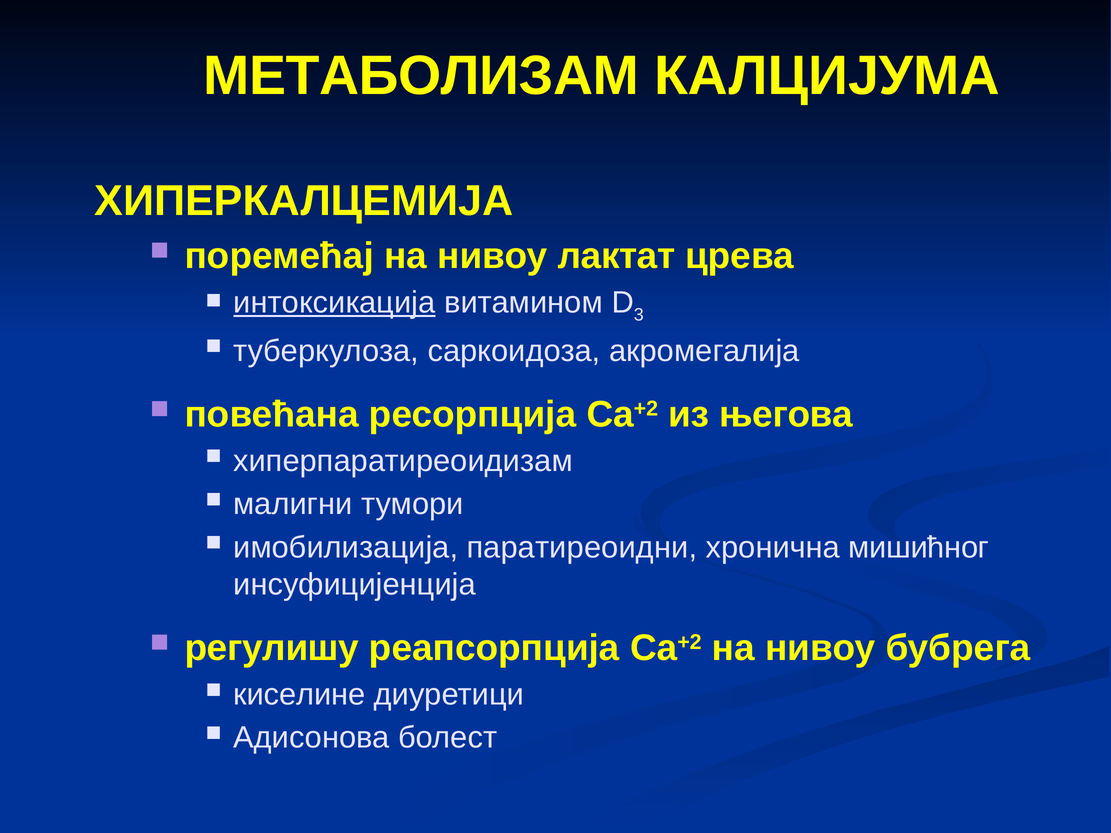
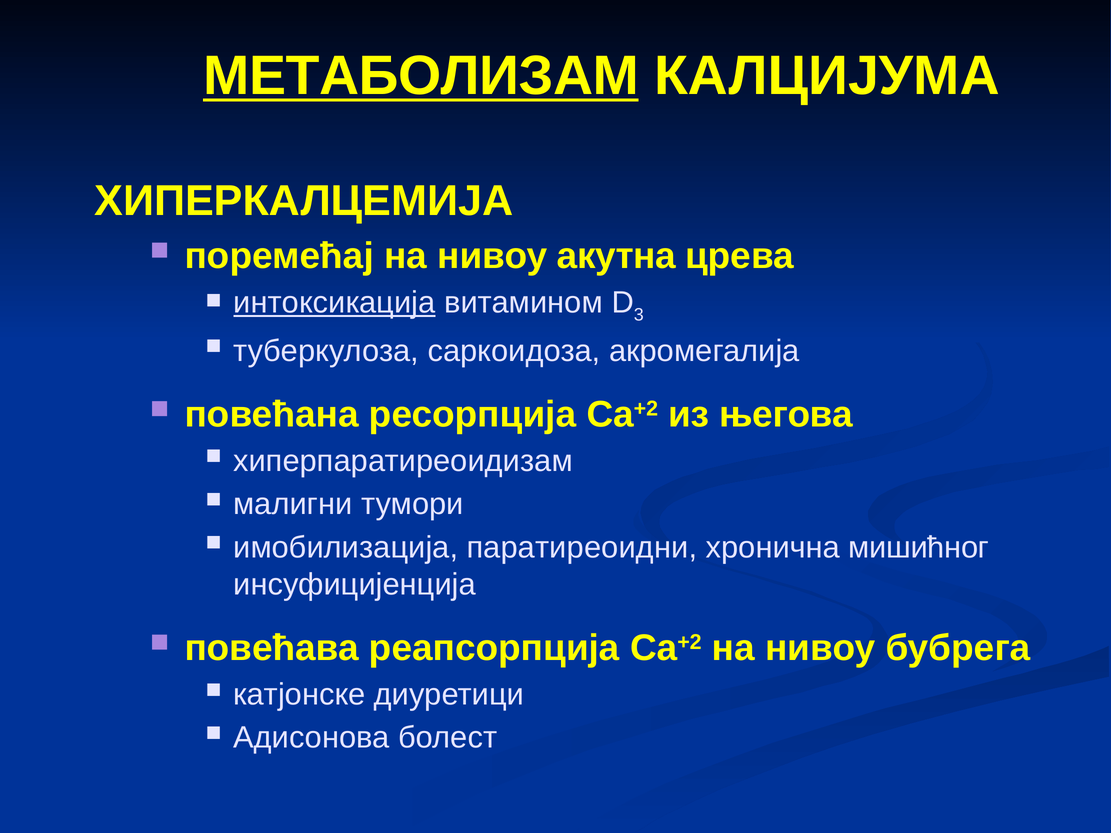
МЕТАБОЛИЗАМ underline: none -> present (421, 76)
лактат: лактат -> акутна (616, 256)
регулишу: регулишу -> повећава (272, 648)
киселине: киселине -> катјонске (299, 695)
